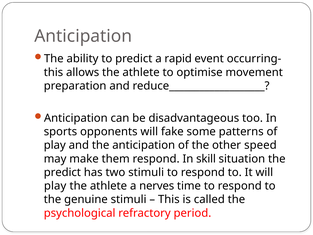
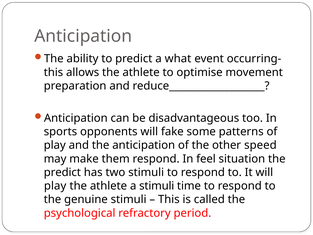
rapid: rapid -> what (178, 59)
skill: skill -> feel (206, 159)
a nerves: nerves -> stimuli (157, 186)
